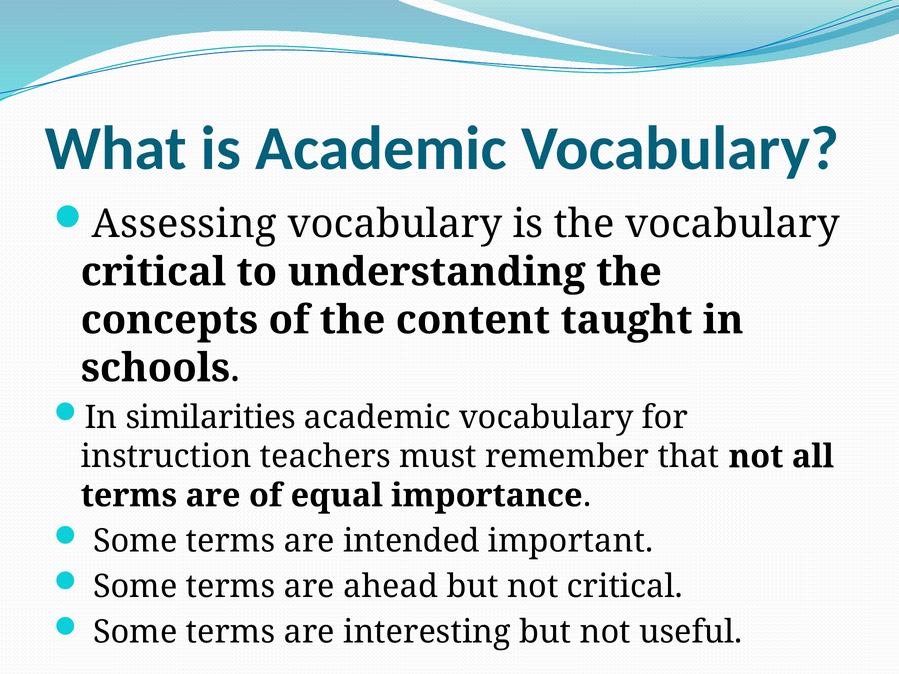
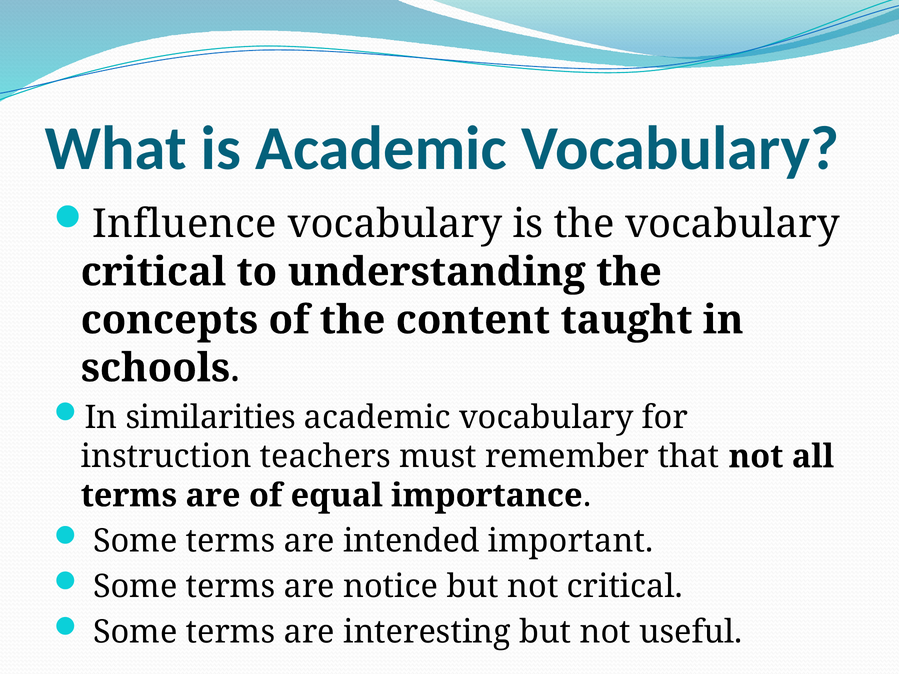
Assessing: Assessing -> Influence (184, 224)
ahead: ahead -> notice (391, 587)
